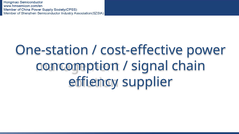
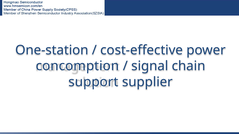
effiency: effiency -> support (93, 82)
